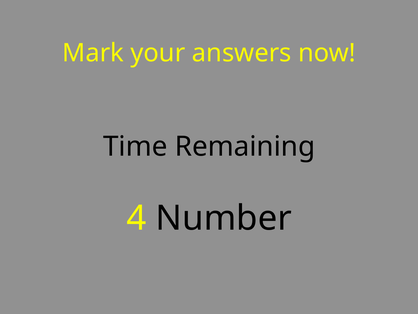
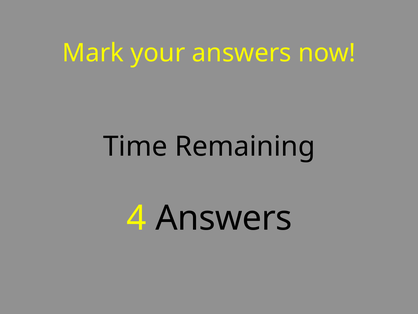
4 Number: Number -> Answers (224, 218)
